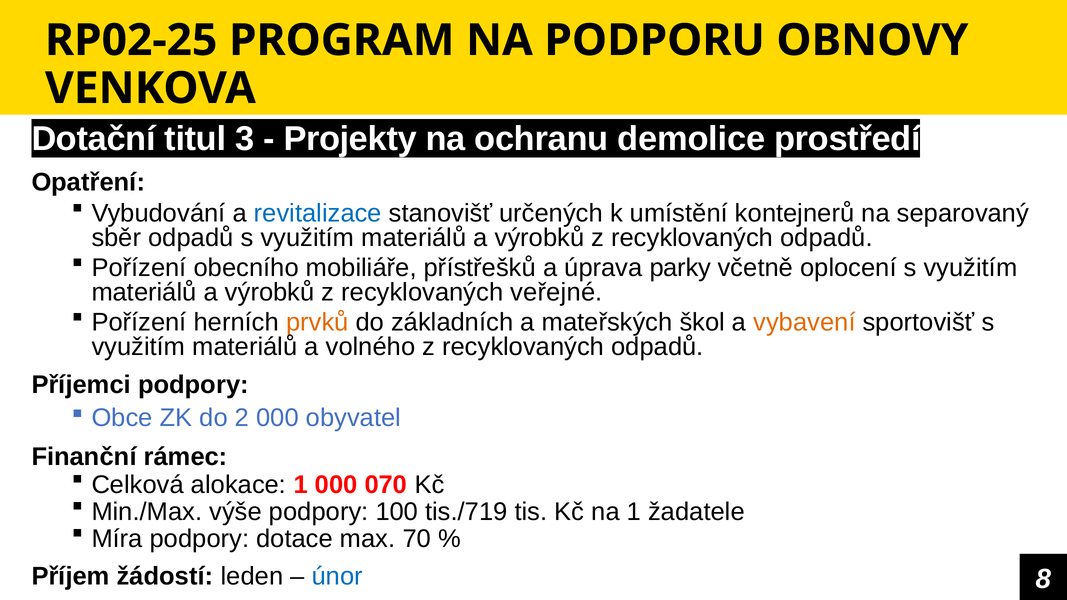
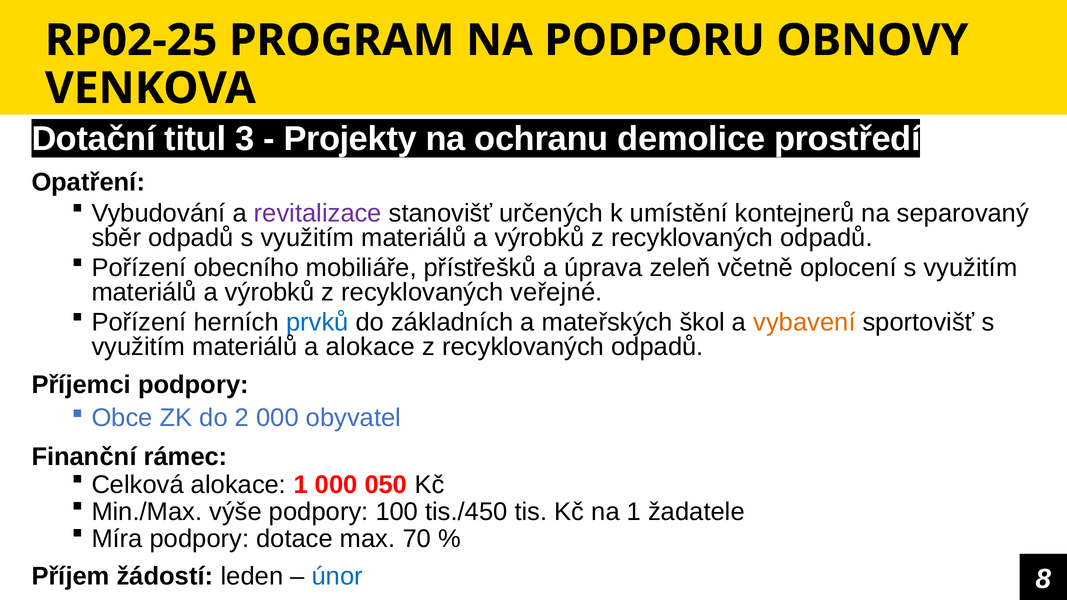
revitalizace colour: blue -> purple (318, 213)
parky: parky -> zeleň (680, 268)
prvků colour: orange -> blue (317, 322)
a volného: volného -> alokace (370, 347)
070: 070 -> 050 (386, 485)
tis./719: tis./719 -> tis./450 (466, 512)
